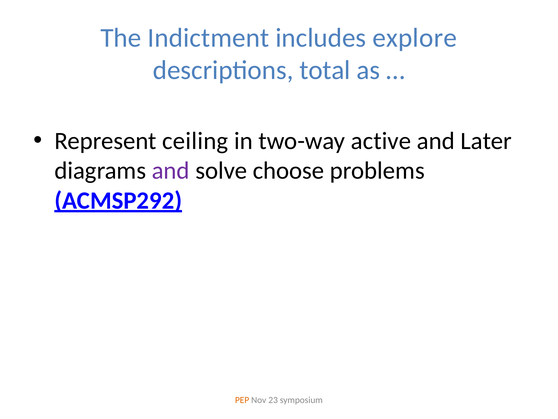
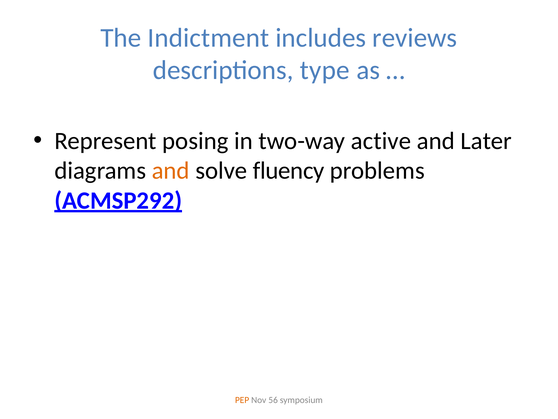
explore: explore -> reviews (415, 38)
total: total -> type (325, 70)
ceiling: ceiling -> posing (195, 141)
and colour: purple -> orange (171, 171)
choose: choose -> fluency (289, 171)
23: 23 -> 56 (273, 400)
